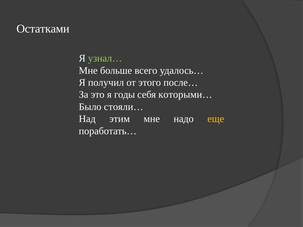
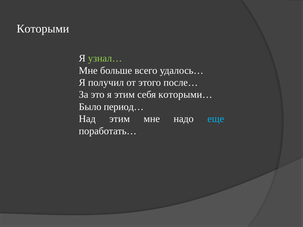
Остатками: Остатками -> Которыми (43, 29)
я годы: годы -> этим (124, 95)
стояли…: стояли… -> период… (124, 107)
еще colour: yellow -> light blue (216, 119)
